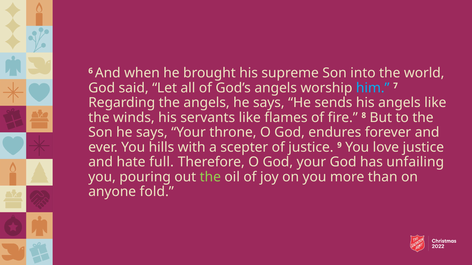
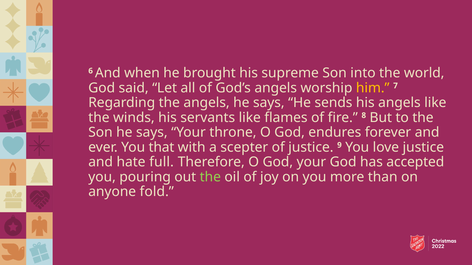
him colour: light blue -> yellow (373, 88)
hills: hills -> that (162, 148)
unfailing: unfailing -> accepted (415, 162)
